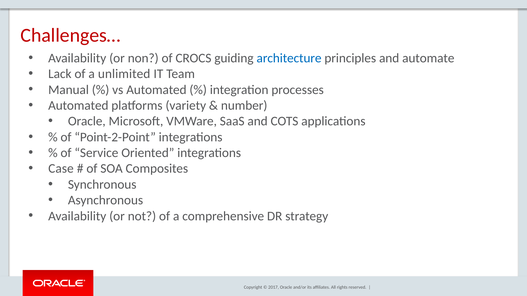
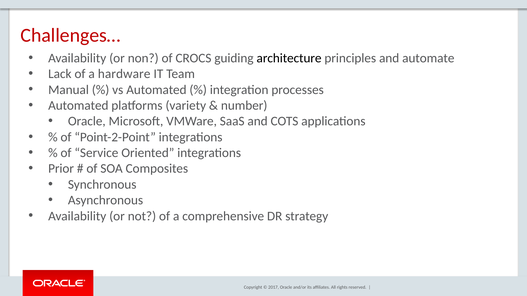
architecture colour: blue -> black (289, 58)
unlimited: unlimited -> hardware (124, 74)
Case: Case -> Prior (61, 169)
